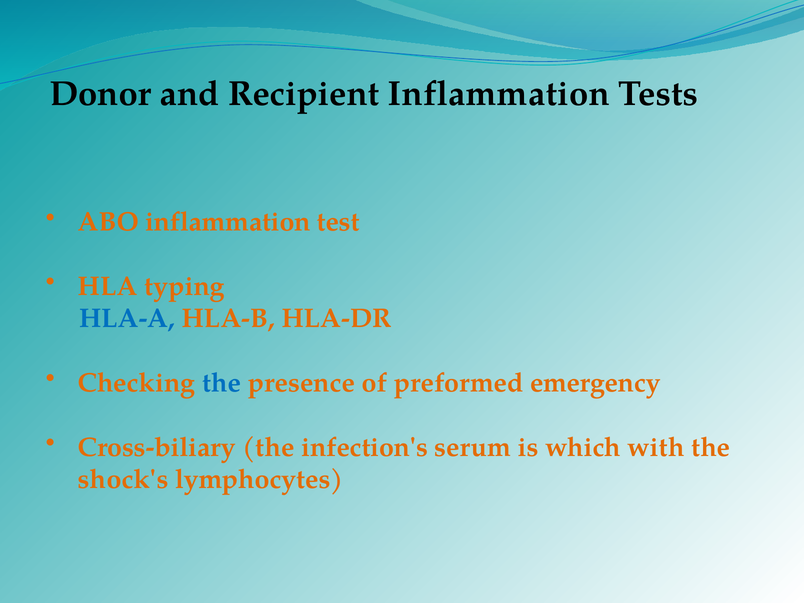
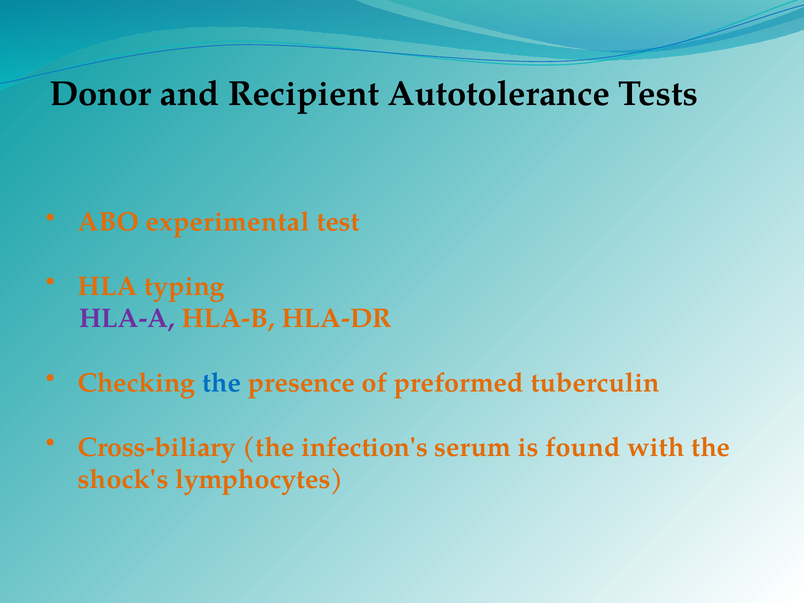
Recipient Inflammation: Inflammation -> Autotolerance (499, 94)
ABO inflammation: inflammation -> experimental (228, 222)
HLA-A colour: blue -> purple (127, 319)
emergency: emergency -> tuberculin (595, 383)
which: which -> found (583, 447)
